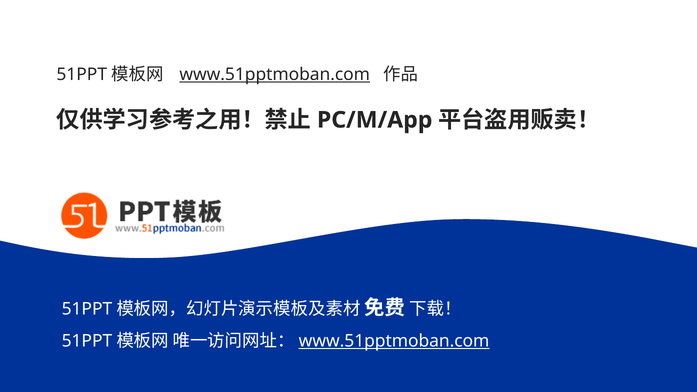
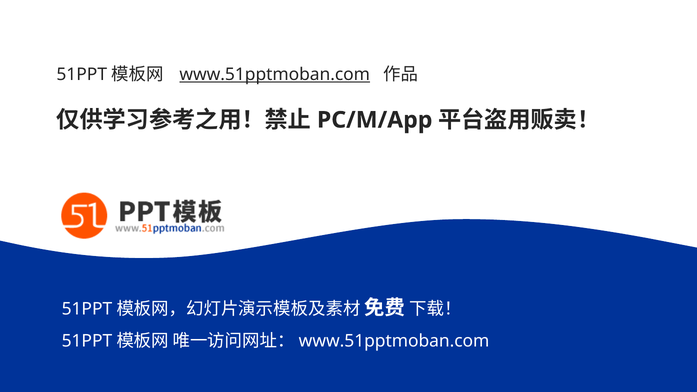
www.51pptmoban.com underline: present -> none (394, 341)
